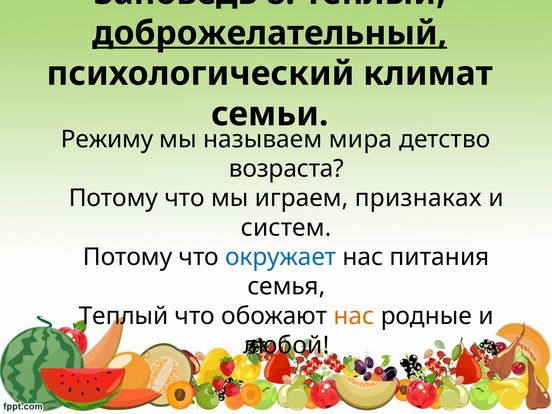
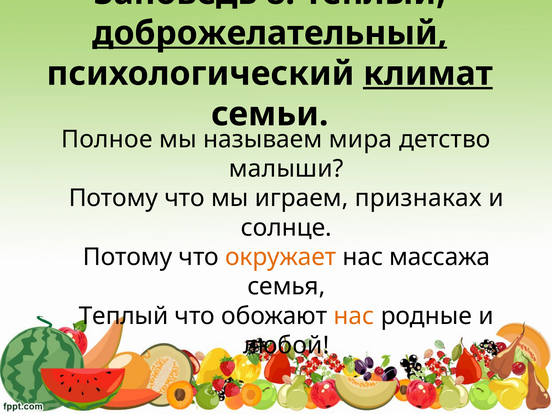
климат underline: none -> present (428, 74)
Режиму: Режиму -> Полное (107, 139)
возраста: возраста -> малыши (286, 169)
систем: систем -> солнце (286, 228)
окружает colour: blue -> orange (281, 257)
питания: питания -> массажа (440, 257)
